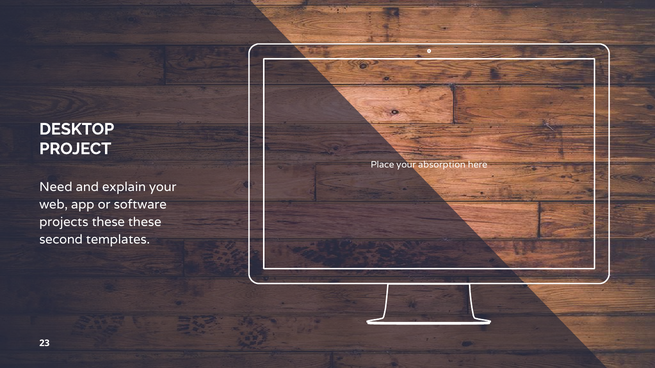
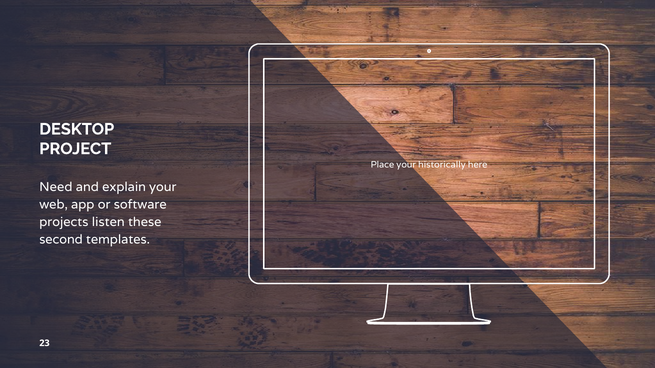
absorption: absorption -> historically (442, 165)
projects these: these -> listen (108, 222)
